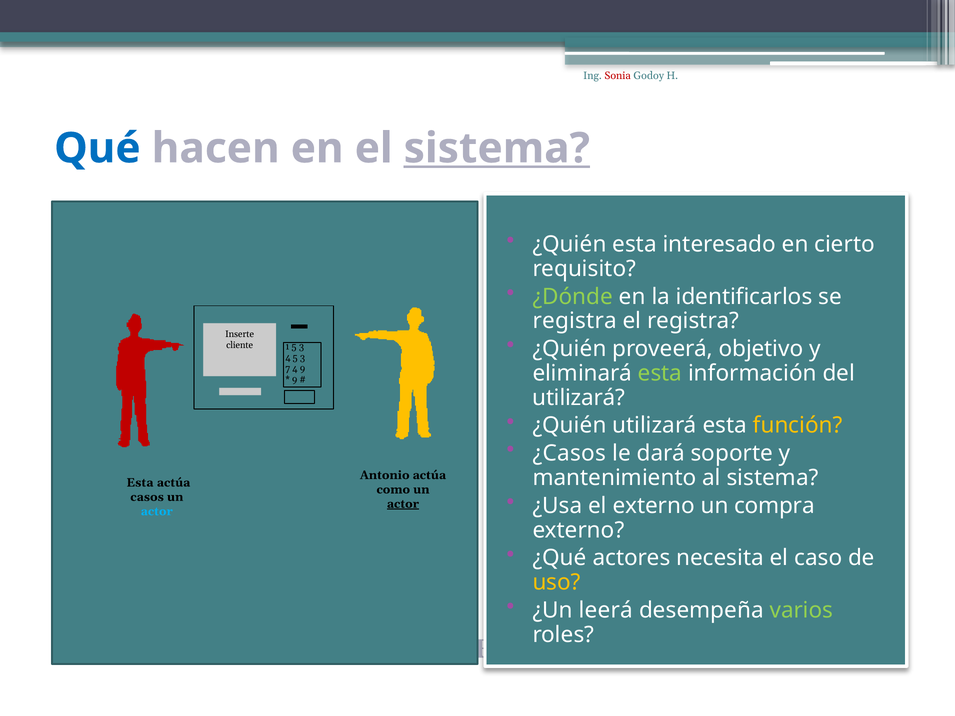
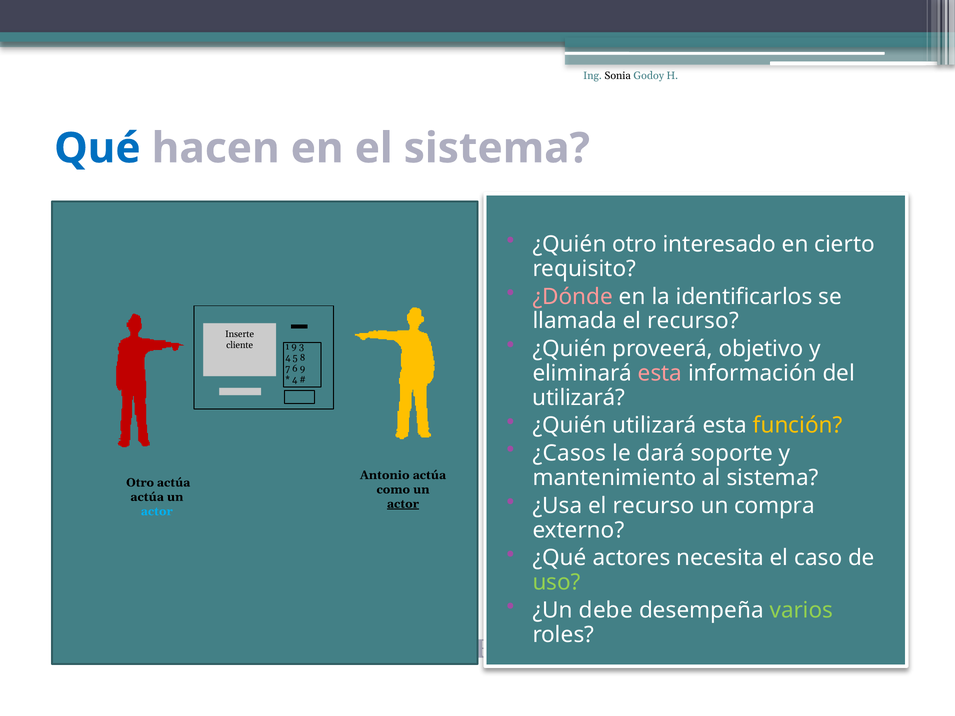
Sonia colour: red -> black (618, 76)
sistema underline: present -> none (497, 148)
¿Quién esta: esta -> otro (635, 244)
¿Dónde colour: light green -> pink (573, 297)
registra: registra -> llamada (575, 321)
registra: registra -> recurso (693, 321)
1 5: 5 -> 9 (294, 347)
4 5 3: 3 -> 8 (303, 358)
7 4: 4 -> 6 (295, 369)
esta colour: light green -> pink (660, 373)
9: 9 -> 4 (295, 380)
Esta: Esta -> Otro (140, 483)
casos: casos -> actúa (147, 497)
¿Usa el externo: externo -> recurso (654, 506)
uso colour: yellow -> light green (557, 583)
leerá: leerá -> debe (606, 611)
